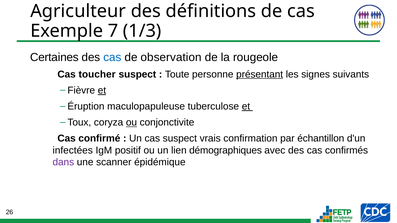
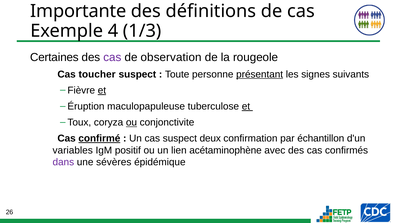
Agriculteur: Agriculteur -> Importante (78, 11)
7: 7 -> 4 (113, 31)
cas colour: blue -> purple (112, 57)
confirmé underline: none -> present (99, 139)
vrais: vrais -> deux (210, 139)
infectées: infectées -> variables (73, 150)
démographiques: démographiques -> acétaminophène (226, 150)
scanner: scanner -> sévères (114, 162)
